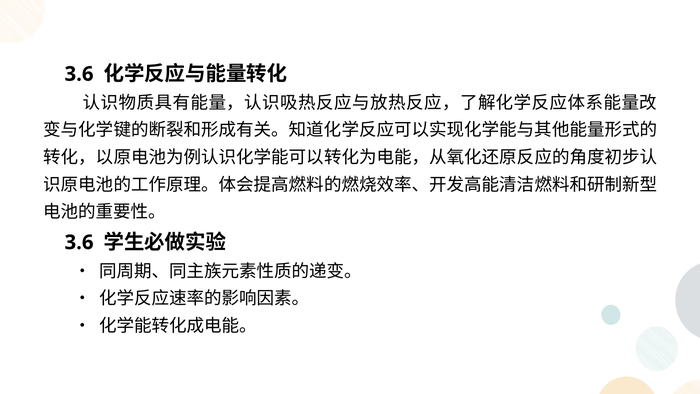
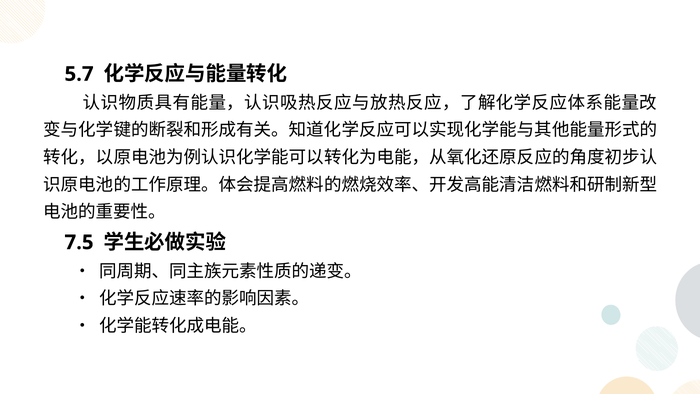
3.6: 3.6 -> 5.7 (79, 74)
3.6: 3.6 -> 7.5 (79, 242)
